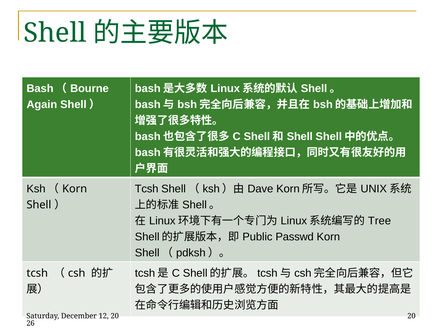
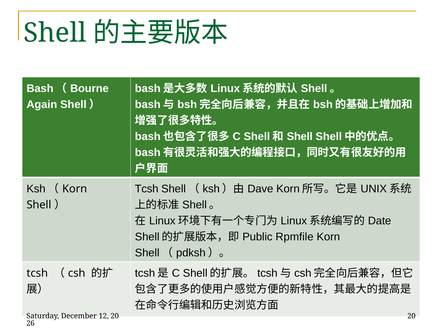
Tree: Tree -> Date (380, 221)
Passwd: Passwd -> Rpmfile (295, 237)
